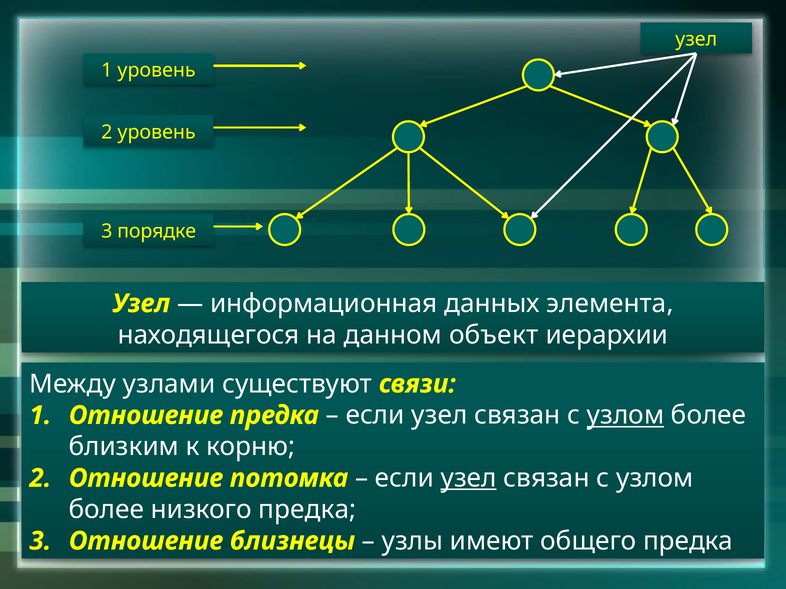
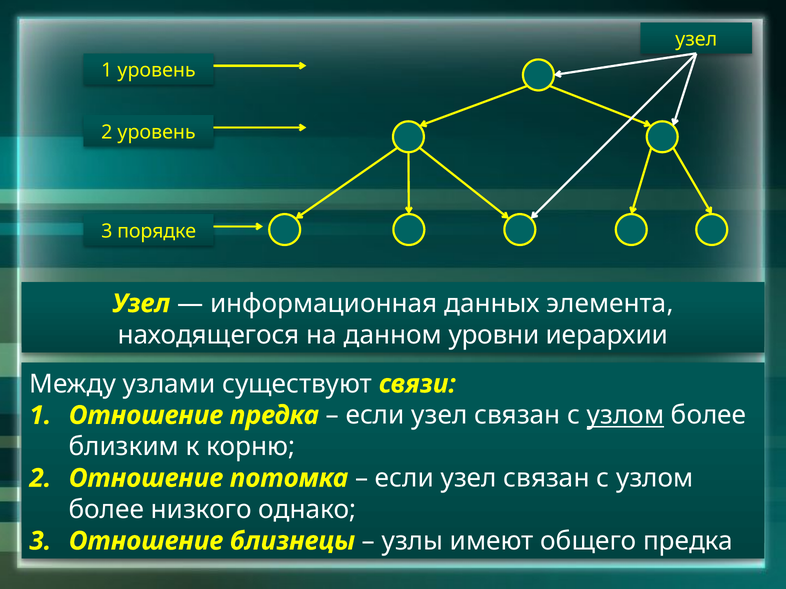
объект: объект -> уровни (494, 335)
узел underline: present -> none (469, 479)
низкого предка: предка -> однако (307, 510)
